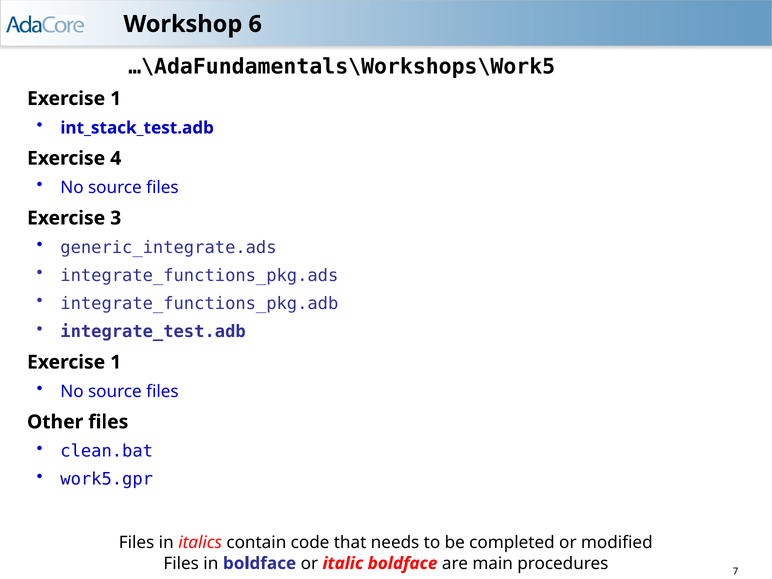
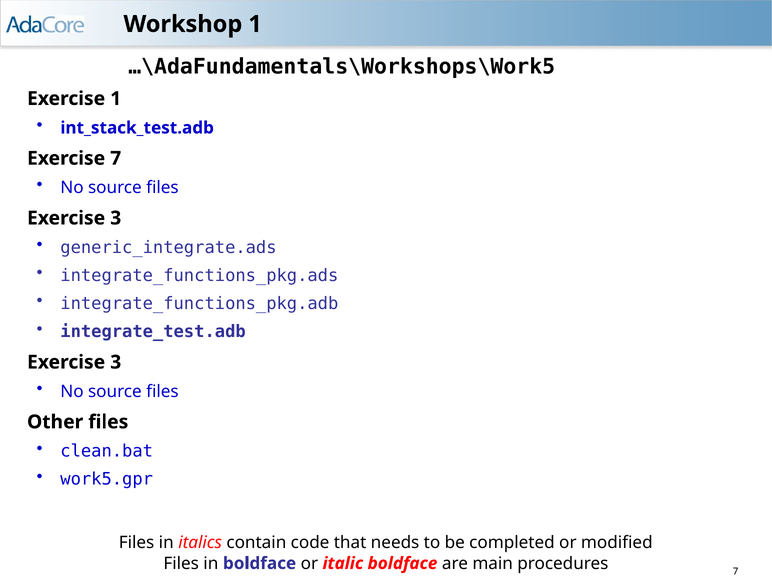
Workshop 6: 6 -> 1 (255, 24)
Exercise 4: 4 -> 7 (116, 158)
1: 1 -> 3 (116, 362)
